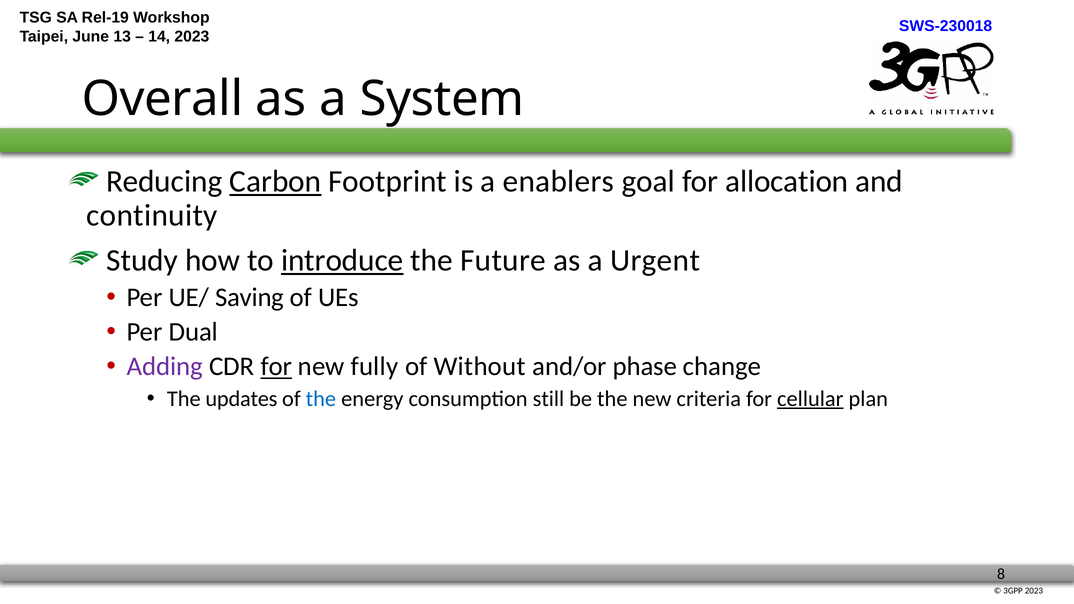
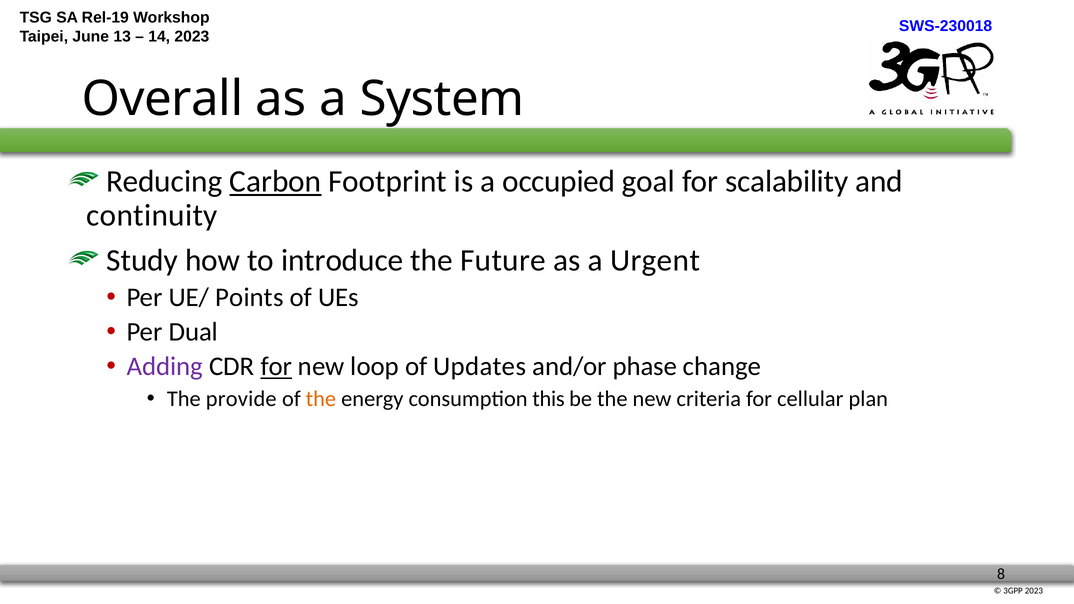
enablers: enablers -> occupied (559, 182)
allocation: allocation -> scalability (787, 182)
introduce underline: present -> none (342, 260)
Saving: Saving -> Points (249, 297)
fully: fully -> loop (375, 367)
Without: Without -> Updates (480, 367)
updates: updates -> provide (241, 399)
the colour: blue -> orange (321, 399)
still: still -> this (549, 399)
cellular underline: present -> none (810, 399)
